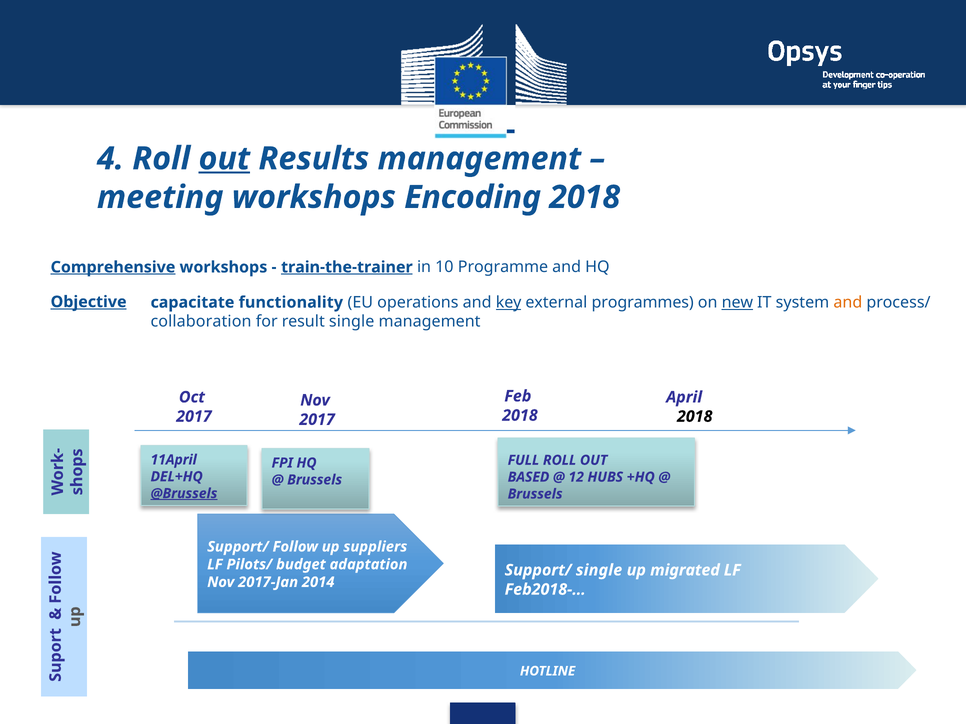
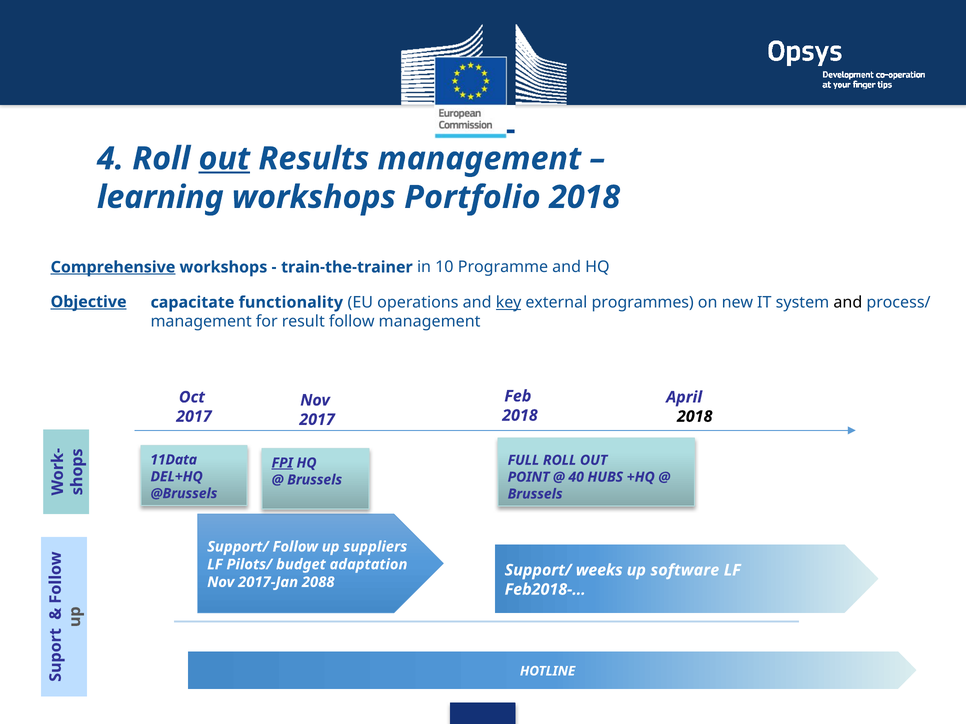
meeting: meeting -> learning (160, 197)
Encoding: Encoding -> Portfolio (472, 197)
train-the-trainer underline: present -> none (347, 267)
new underline: present -> none (737, 303)
and colour: orange -> black (848, 303)
collaboration: collaboration -> management (201, 322)
result single: single -> follow (352, 322)
11April: 11April -> 11Data (174, 460)
FPI underline: none -> present (282, 463)
BASED: BASED -> POINT (529, 477)
12: 12 -> 40 (576, 477)
@Brussels underline: present -> none (184, 494)
Support/ single: single -> weeks (599, 571)
migrated: migrated -> software (685, 571)
2014: 2014 -> 2088 (318, 583)
